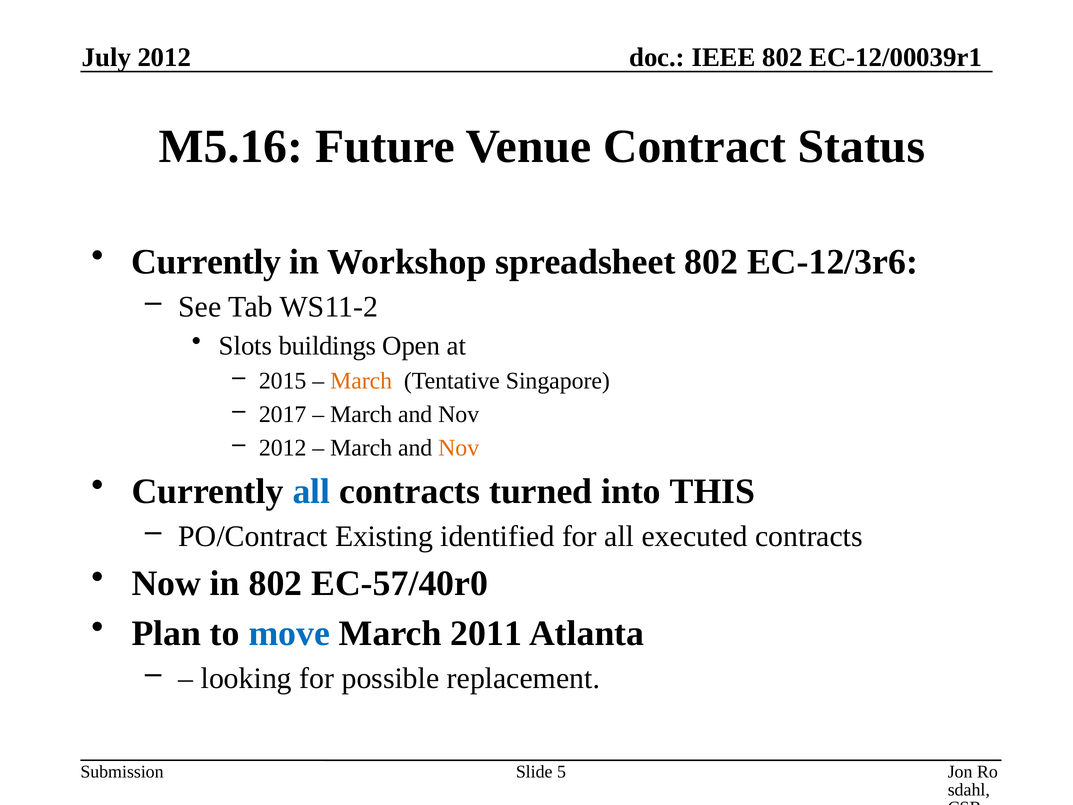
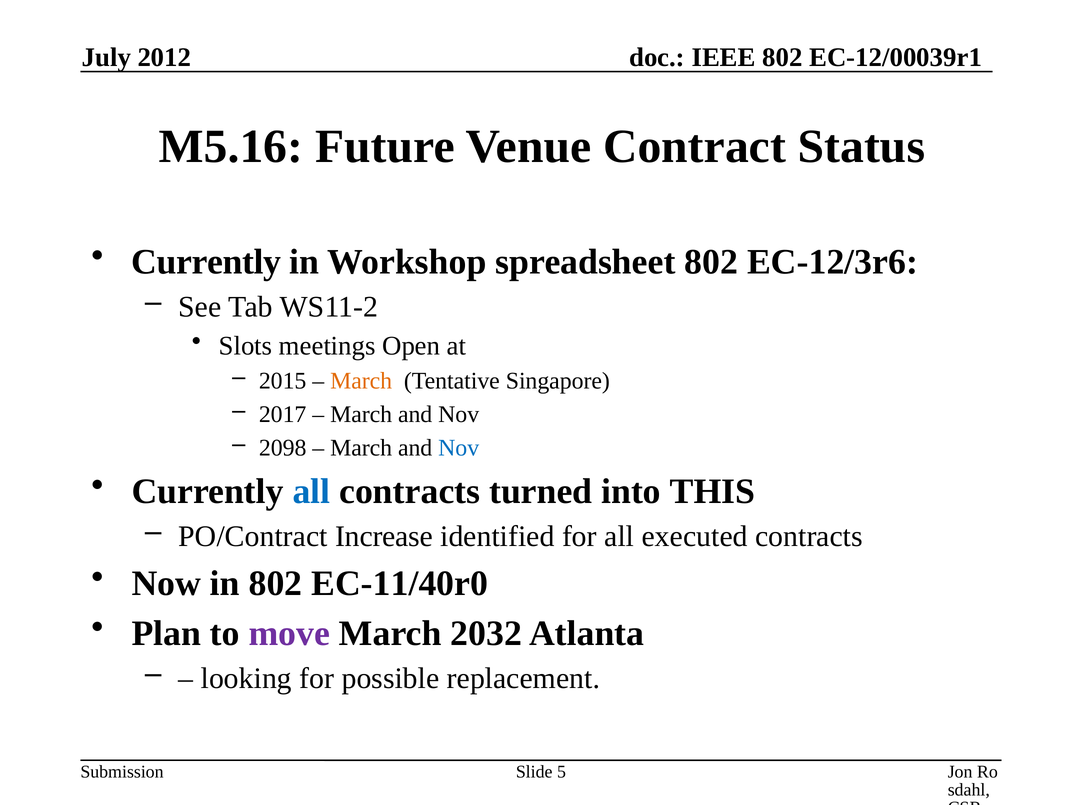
buildings: buildings -> meetings (327, 346)
2012: 2012 -> 2098 (283, 448)
Nov colour: orange -> blue (459, 448)
Existing: Existing -> Increase (384, 536)
EC-57/40r0: EC-57/40r0 -> EC-11/40r0 (400, 583)
move colour: blue -> purple (289, 633)
2011: 2011 -> 2032 (486, 633)
